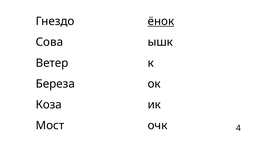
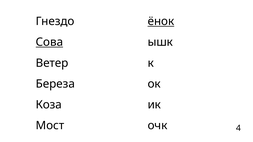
Сова underline: none -> present (49, 42)
